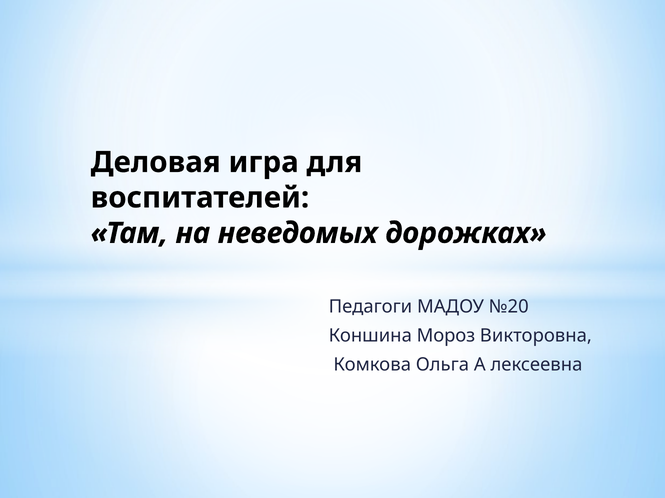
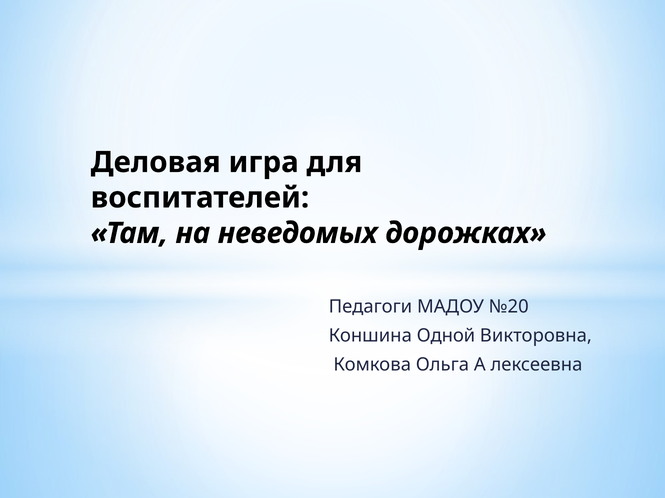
Мороз: Мороз -> Одной (446, 336)
